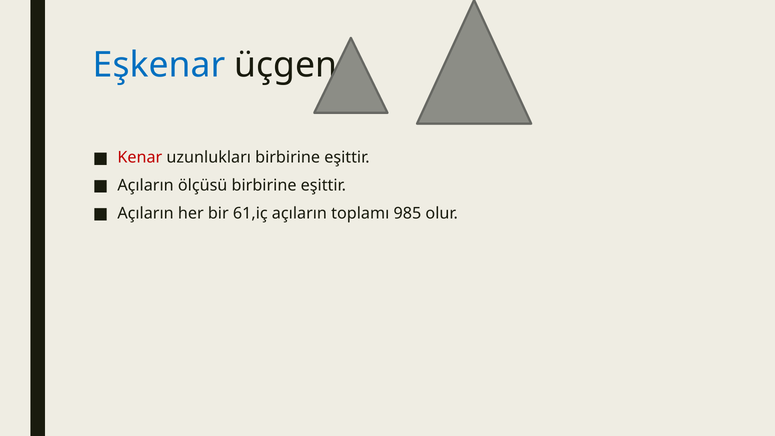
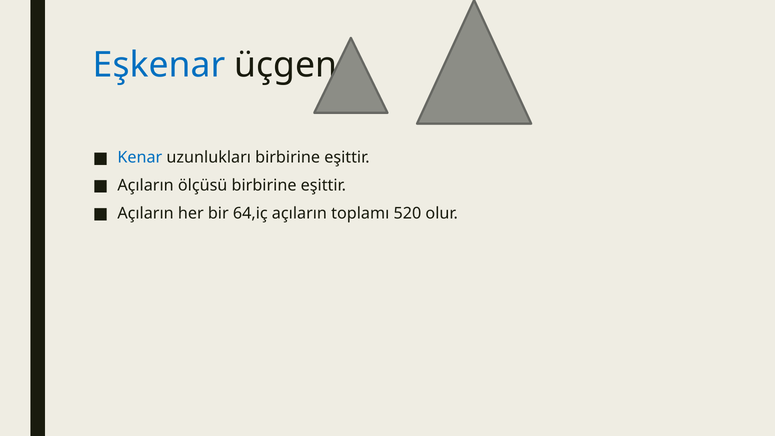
Kenar colour: red -> blue (140, 157)
61,iç: 61,iç -> 64,iç (250, 213)
985: 985 -> 520 (407, 213)
